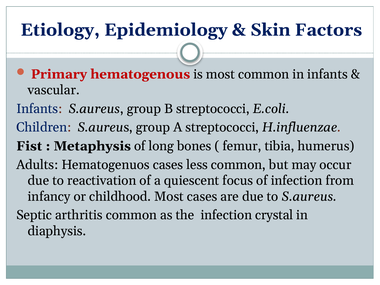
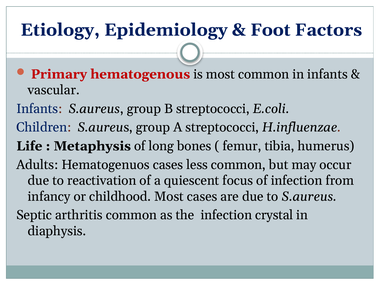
Skin: Skin -> Foot (270, 30)
Fist: Fist -> Life (29, 146)
